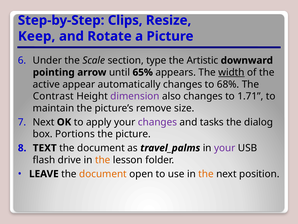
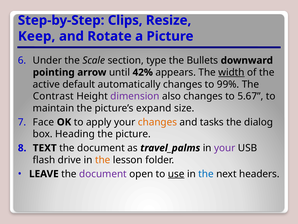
Artistic: Artistic -> Bullets (202, 60)
65%: 65% -> 42% (143, 72)
appear: appear -> default (79, 84)
68%: 68% -> 99% (228, 84)
1.71: 1.71 -> 5.67 (250, 96)
remove: remove -> expand (154, 108)
Next: Next -> Face (43, 122)
changes colour: purple -> orange (157, 122)
Portions: Portions -> Heading (75, 134)
document colour: orange -> purple (103, 174)
use underline: none -> present (176, 174)
the colour: orange -> blue (206, 174)
position: position -> headers (259, 174)
